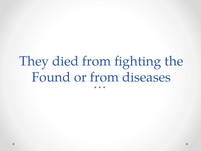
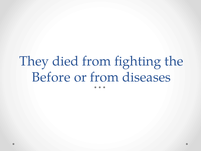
Found: Found -> Before (51, 77)
